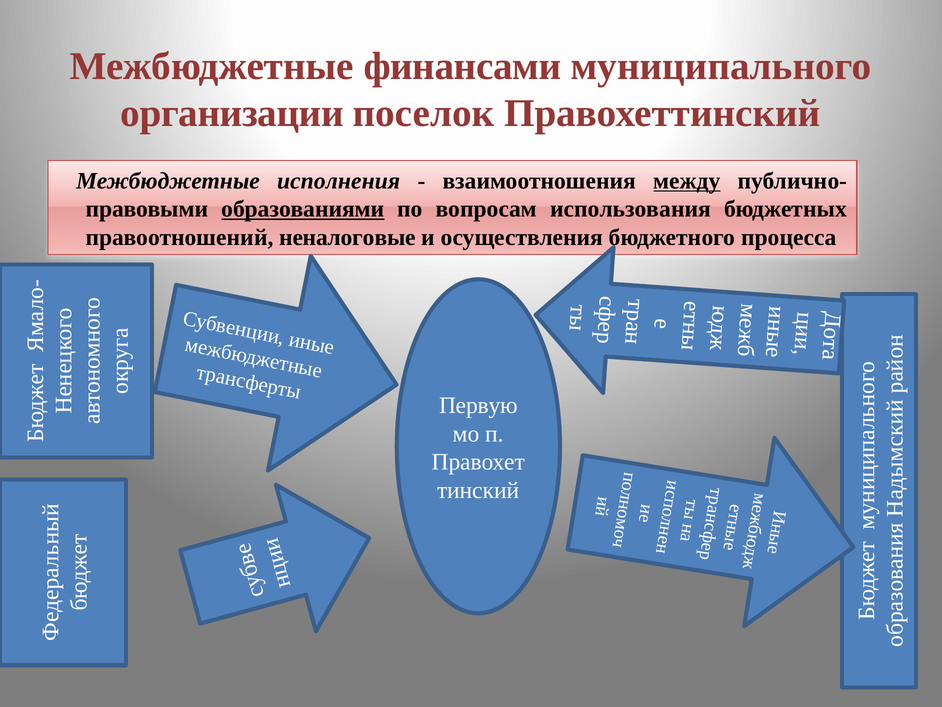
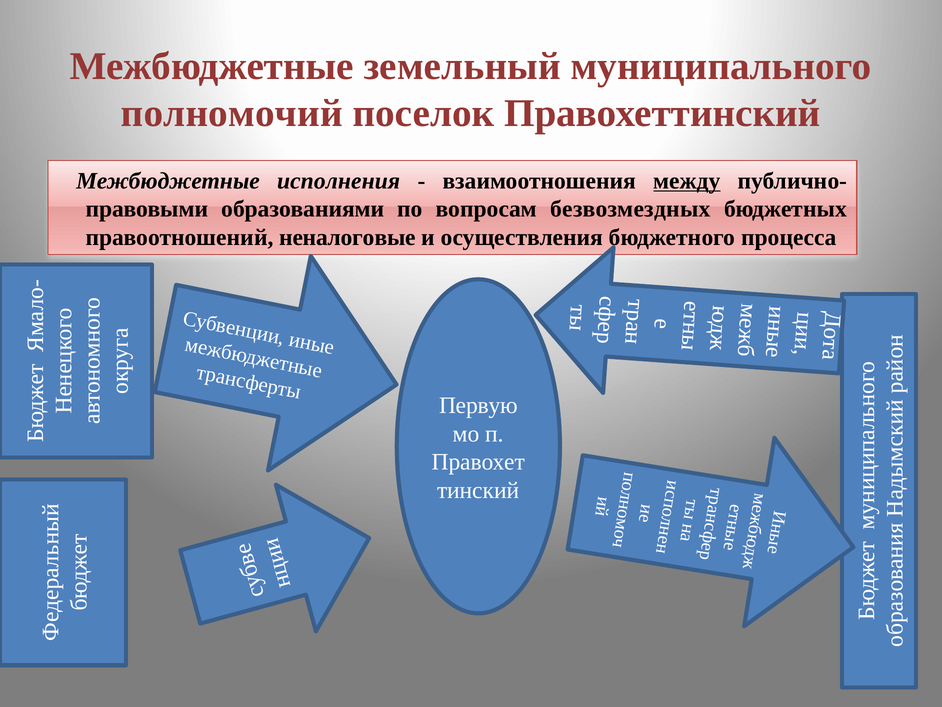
финансами: финансами -> земельный (462, 66)
организации: организации -> полномочий (232, 113)
образованиями underline: present -> none (303, 209)
использования: использования -> безвозмездных (630, 209)
